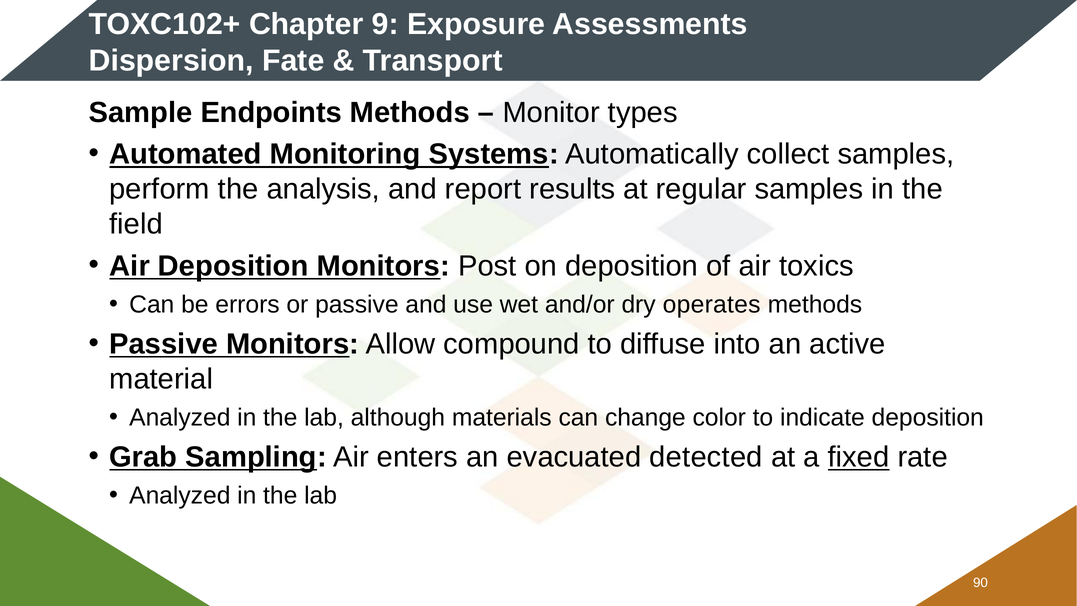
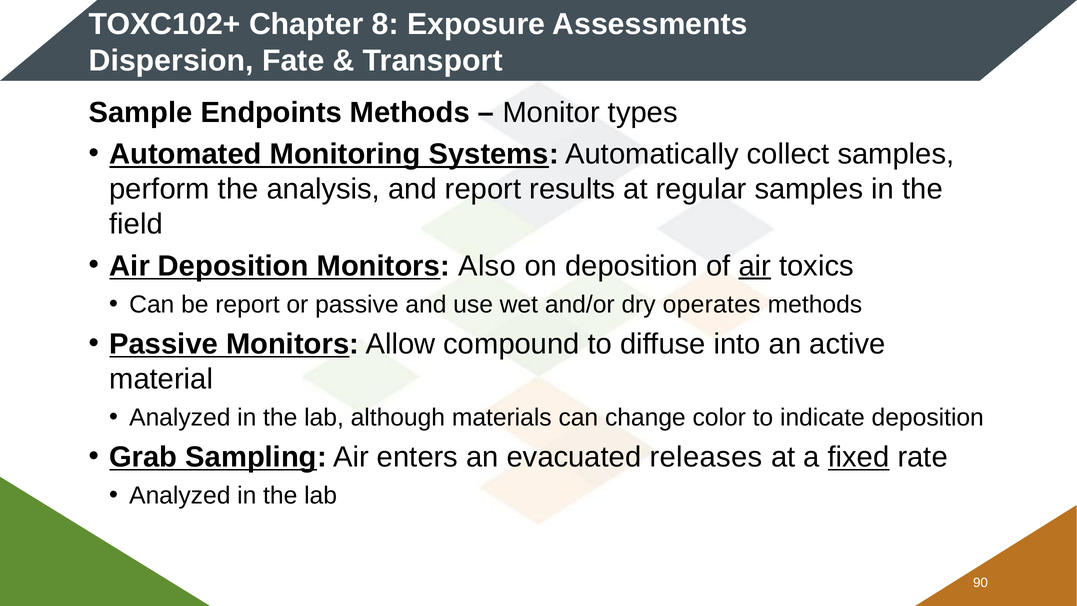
9: 9 -> 8 (385, 24)
Post: Post -> Also (487, 266)
air underline: none -> present (755, 266)
be errors: errors -> report (247, 305)
detected: detected -> releases (706, 457)
